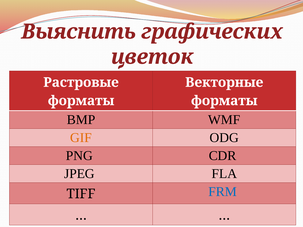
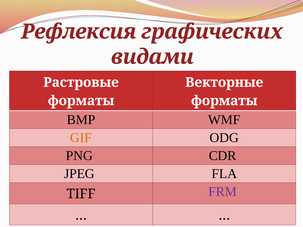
Выяснить: Выяснить -> Рефлексия (79, 32)
цветок: цветок -> видами (152, 57)
FRM colour: blue -> purple (223, 192)
